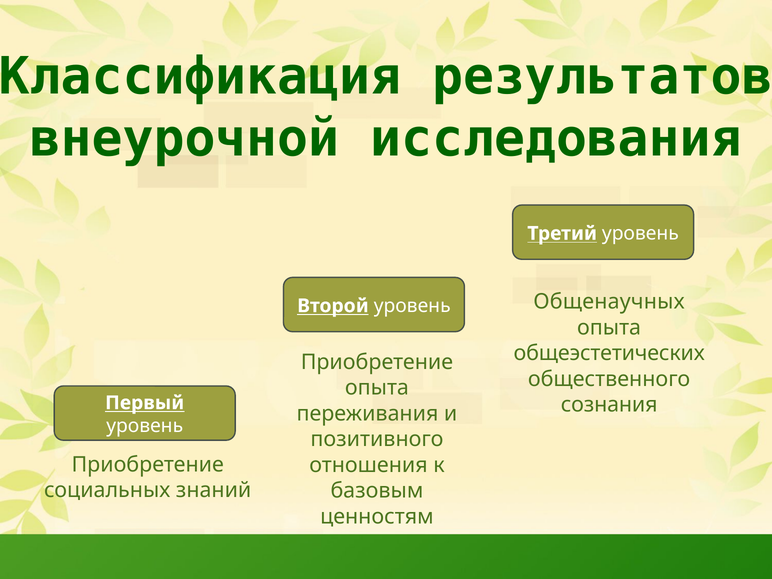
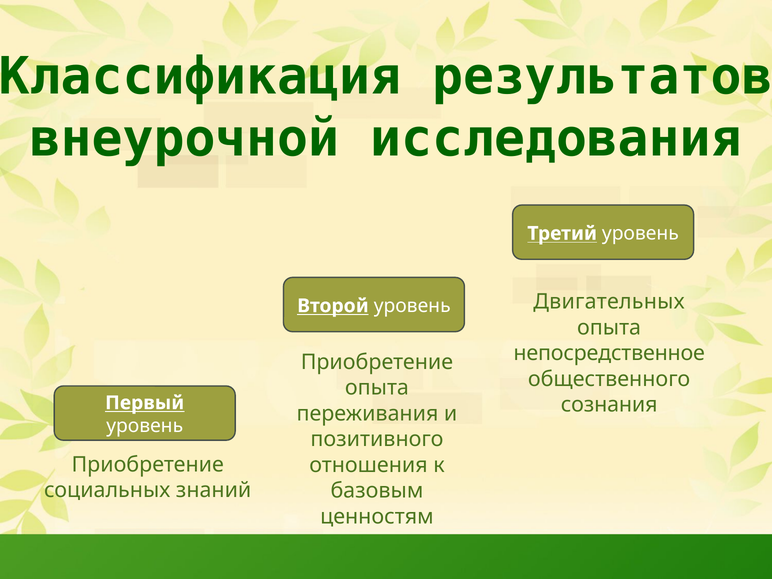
Общенаучных: Общенаучных -> Двигательных (609, 302)
общеэстетических: общеэстетических -> непосредственное (609, 353)
